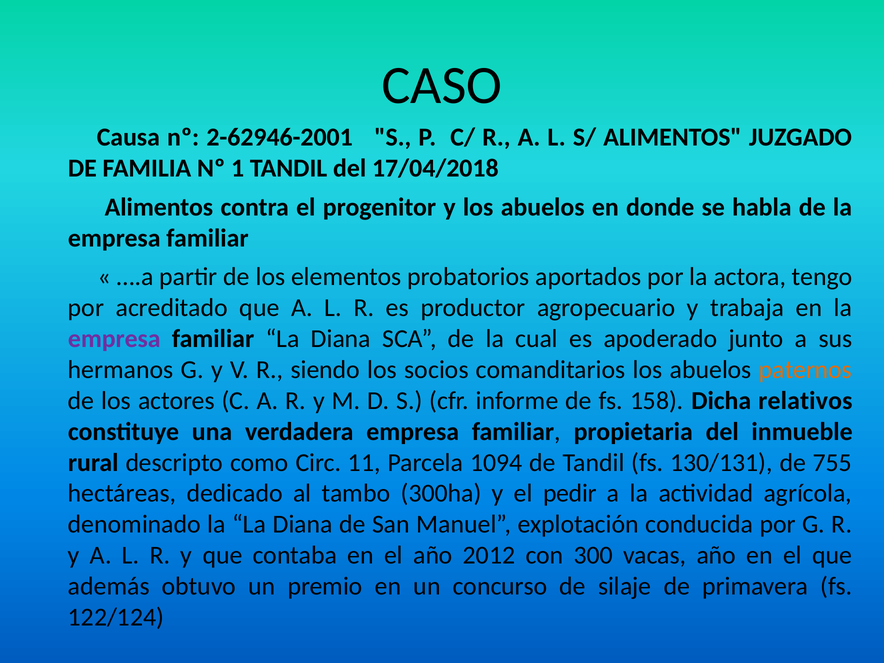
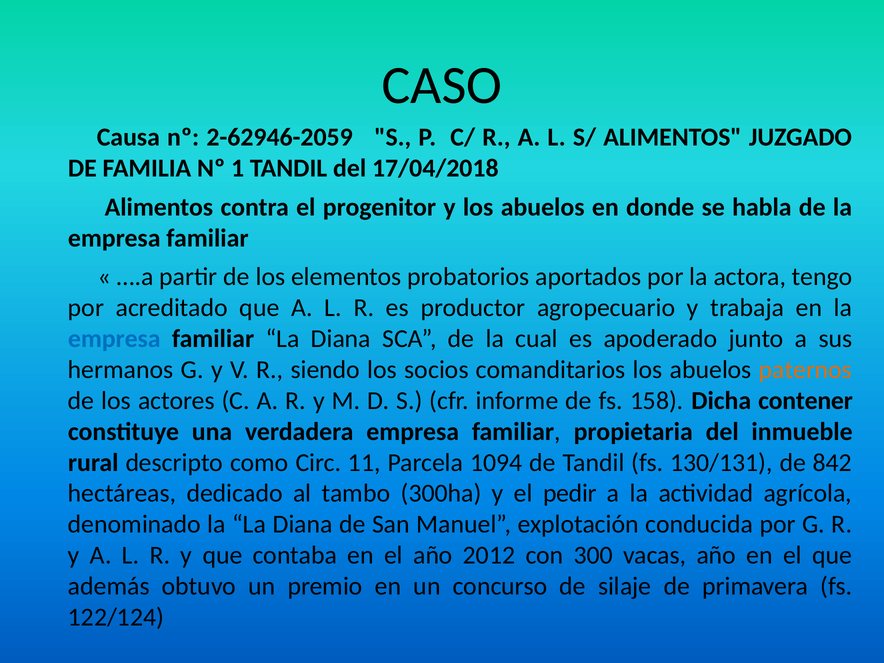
2-62946-2001: 2-62946-2001 -> 2-62946-2059 (280, 137)
empresa colour: purple -> blue (114, 339)
relativos: relativos -> contener (806, 401)
755: 755 -> 842 (832, 463)
